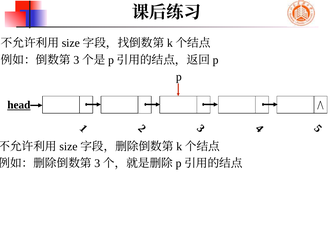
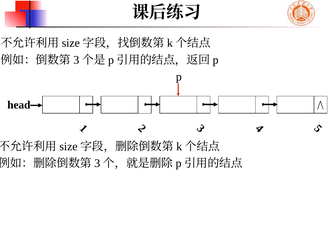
head underline: present -> none (19, 105)
